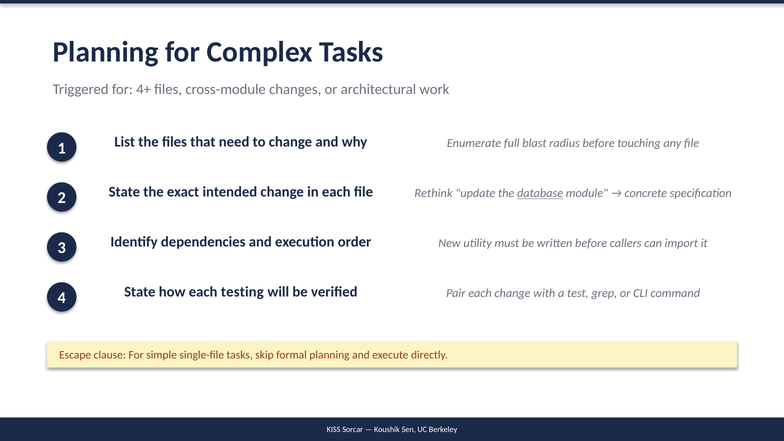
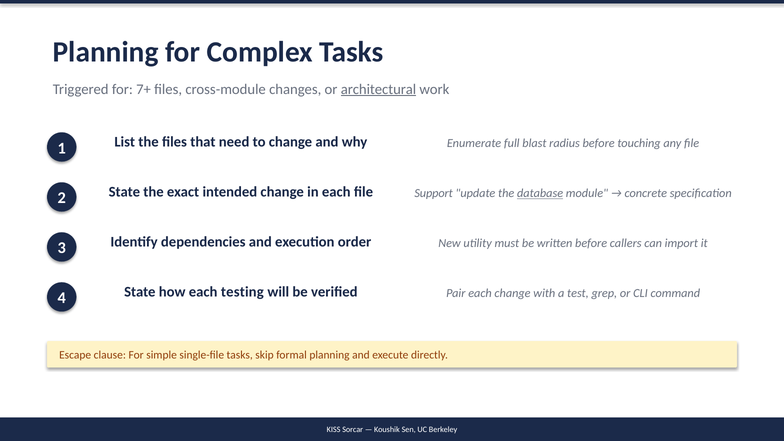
4+: 4+ -> 7+ (144, 89)
architectural underline: none -> present (379, 89)
Rethink: Rethink -> Support (434, 193)
